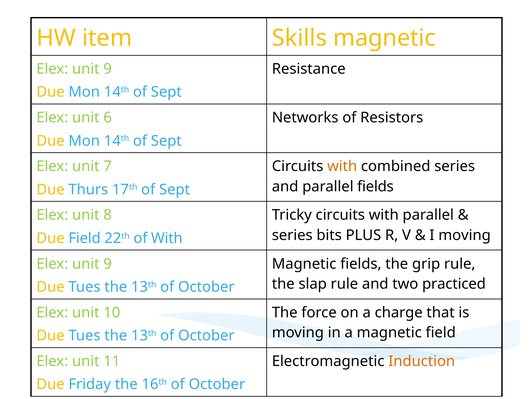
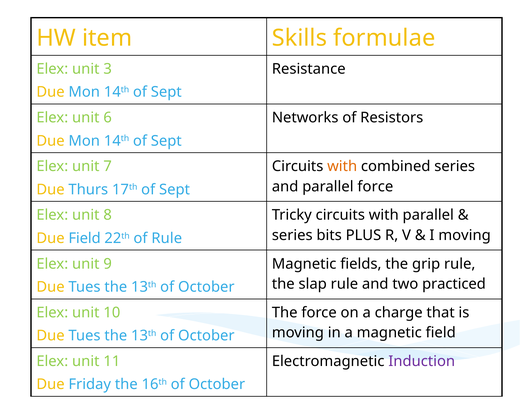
Skills magnetic: magnetic -> formulae (384, 38)
9: 9 -> 3 (108, 69)
parallel fields: fields -> force (375, 187)
of With: With -> Rule (167, 238)
Induction colour: orange -> purple (422, 361)
